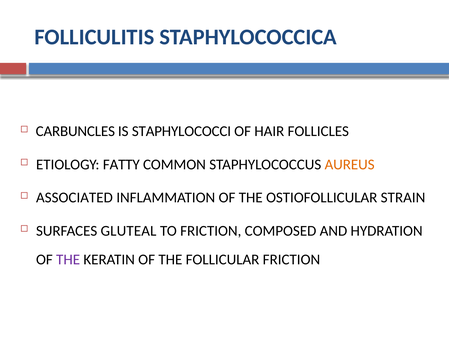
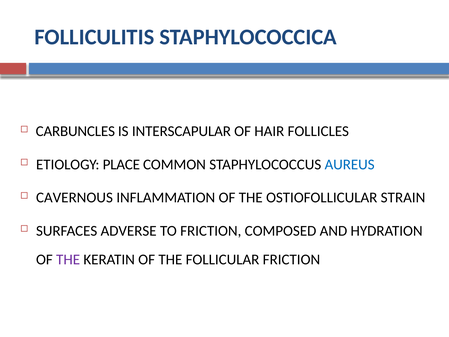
STAPHYLOCOCCI: STAPHYLOCOCCI -> INTERSCAPULAR (181, 131)
FATTY: FATTY -> PLACE (121, 164)
AUREUS colour: orange -> blue (350, 164)
ASSOCIATED: ASSOCIATED -> CAVERNOUS (74, 197)
GLUTEAL: GLUTEAL -> ADVERSE (129, 231)
